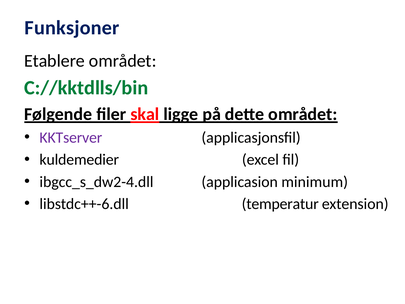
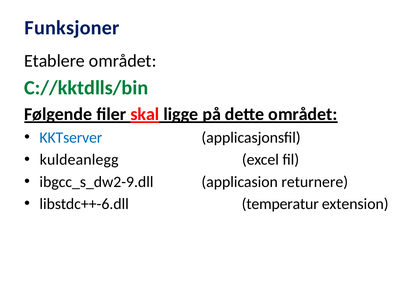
KKTserver colour: purple -> blue (71, 138)
kuldemedier: kuldemedier -> kuldeanlegg (79, 160)
ibgcc_s_dw2-4.dll: ibgcc_s_dw2-4.dll -> ibgcc_s_dw2-9.dll (96, 182)
minimum: minimum -> returnere (315, 182)
